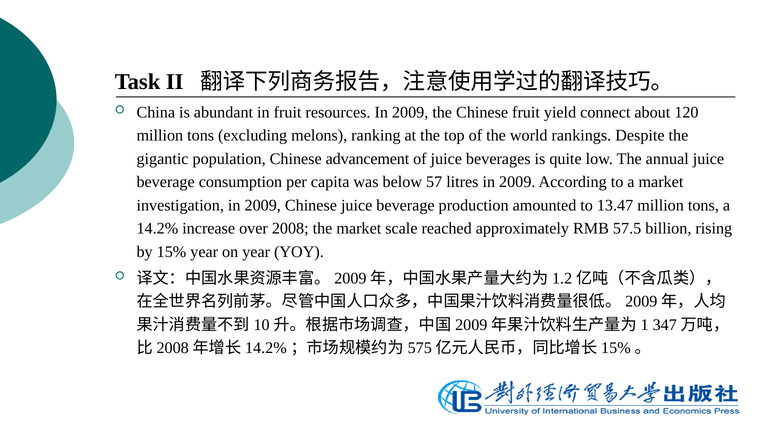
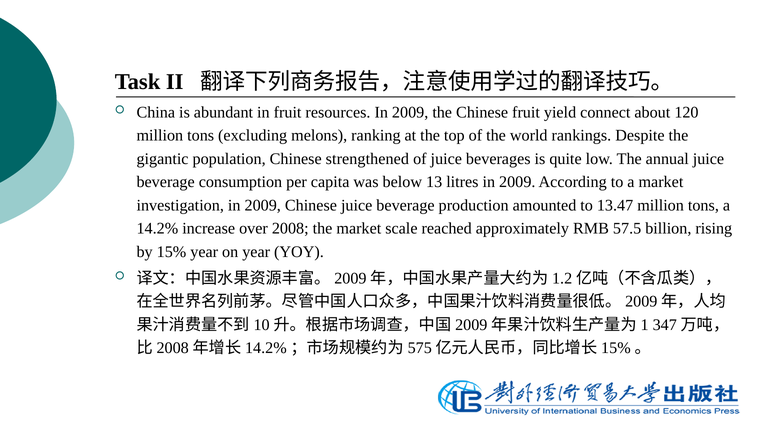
advancement: advancement -> strengthened (367, 158)
57: 57 -> 13 (434, 182)
